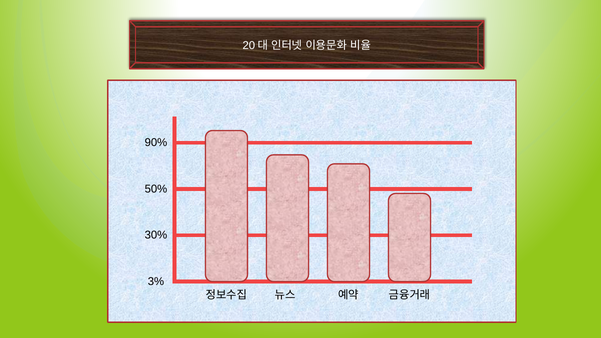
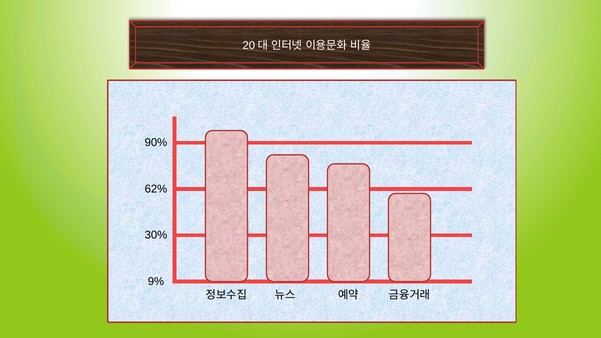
50%: 50% -> 62% (156, 189)
3%: 3% -> 9% (156, 282)
